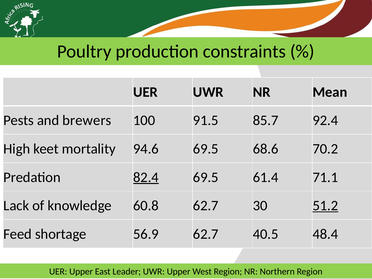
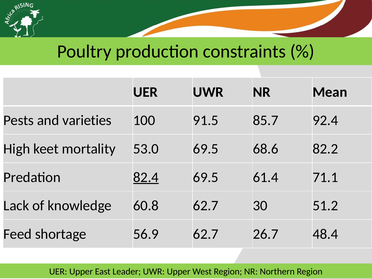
brewers: brewers -> varieties (87, 120)
94.6: 94.6 -> 53.0 (146, 149)
70.2: 70.2 -> 82.2 (325, 149)
51.2 underline: present -> none (325, 206)
40.5: 40.5 -> 26.7 (266, 234)
